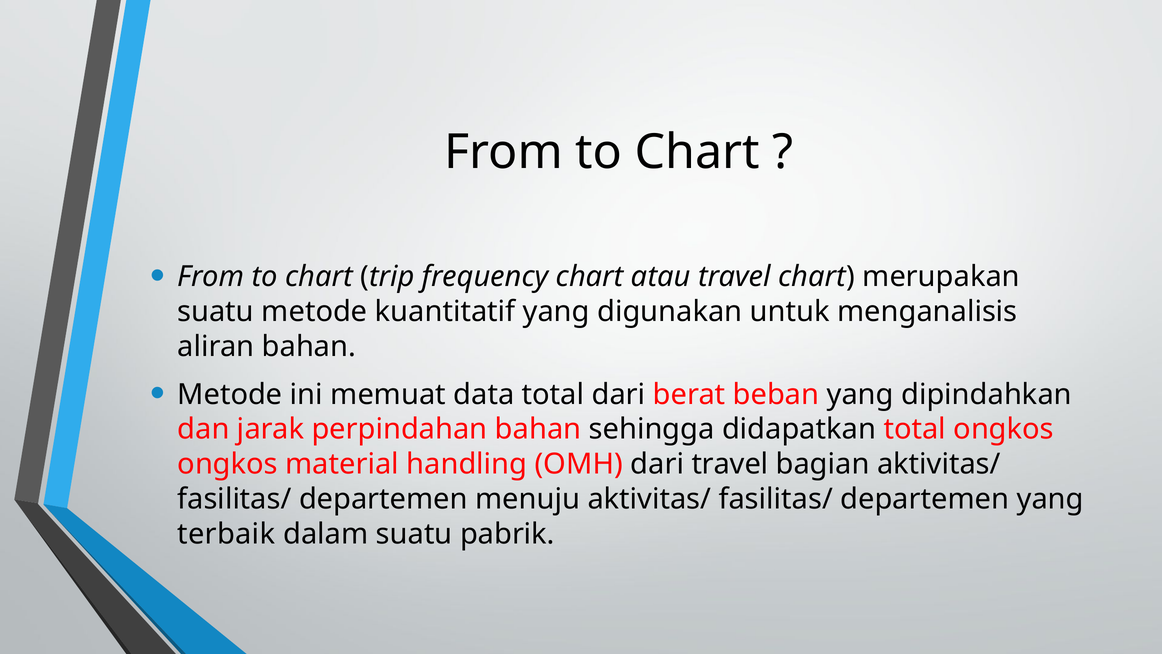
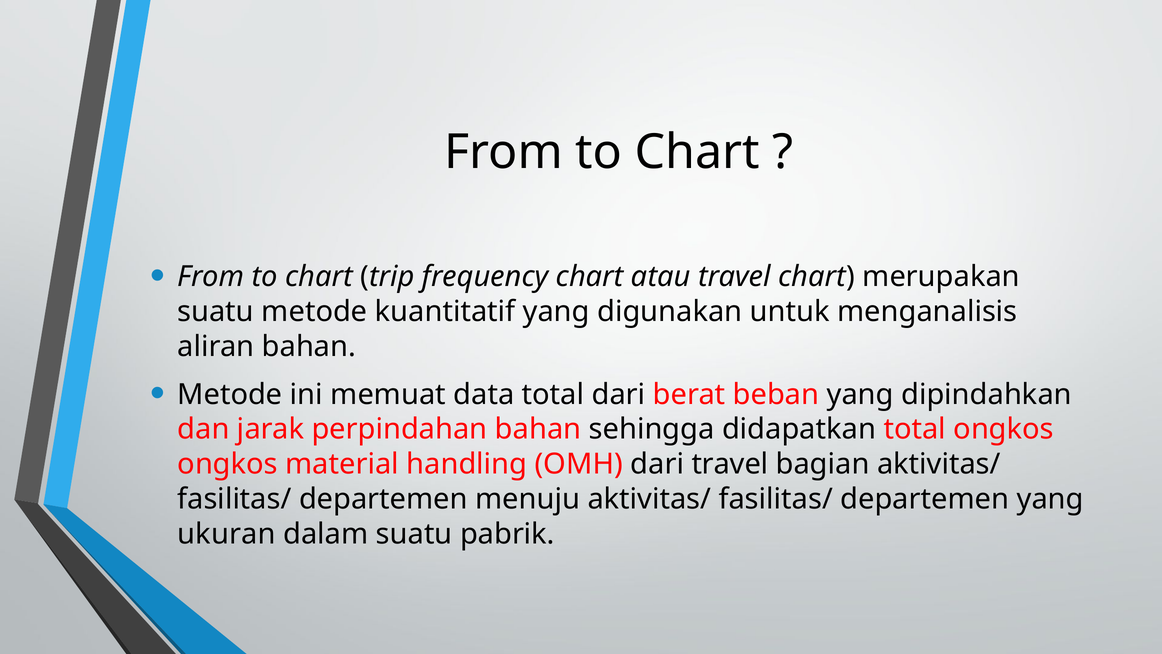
terbaik: terbaik -> ukuran (226, 534)
